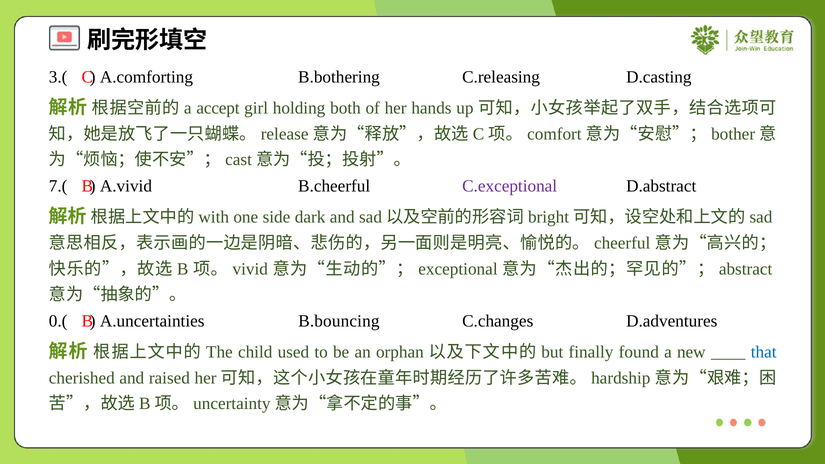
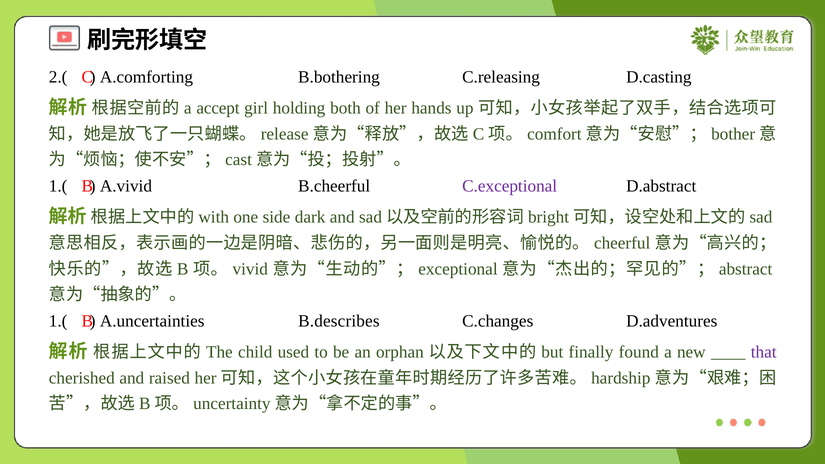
3.(: 3.( -> 2.( (58, 77)
7.(: 7.( -> 1.( (58, 186)
0.(: 0.( -> 1.( (58, 321)
B.bouncing: B.bouncing -> B.describes (339, 321)
that colour: blue -> purple (764, 352)
